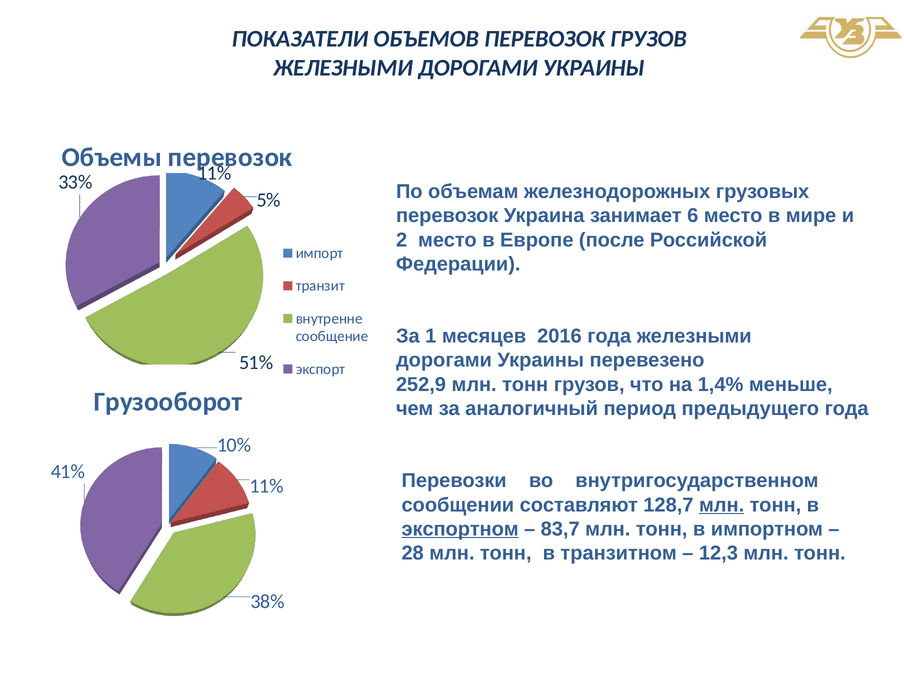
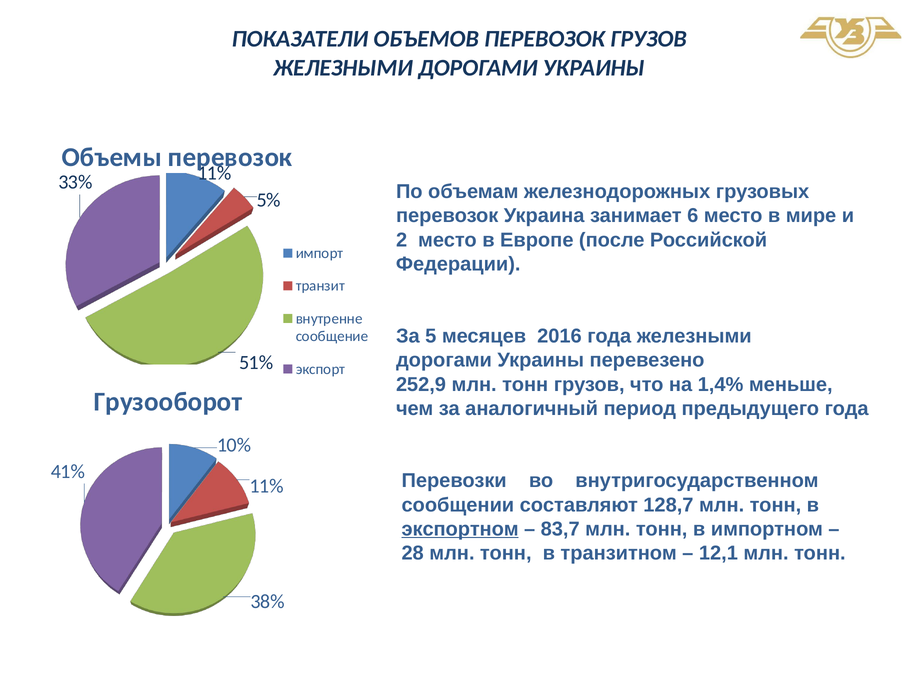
1: 1 -> 5 (431, 336)
млн underline: present -> none (722, 505)
12,3: 12,3 -> 12,1 (718, 553)
